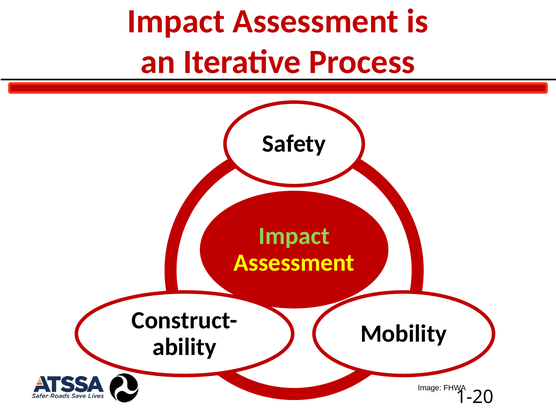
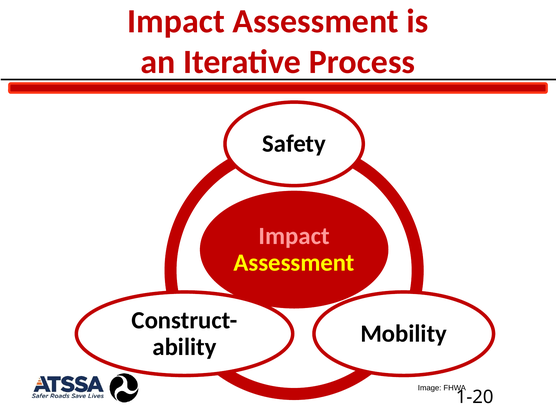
Impact colour: light green -> pink (294, 236)
